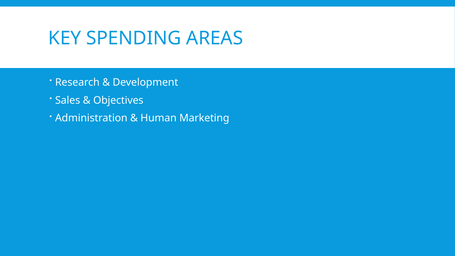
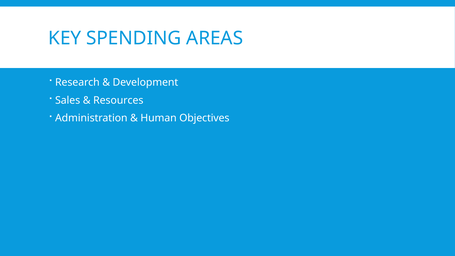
Objectives: Objectives -> Resources (118, 100)
Marketing: Marketing -> Objectives (204, 118)
